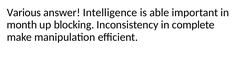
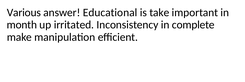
Intelligence: Intelligence -> Educational (110, 12)
able: able -> take (159, 12)
blocking: blocking -> irritated (74, 25)
